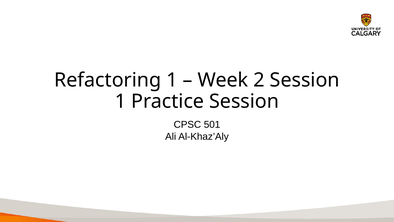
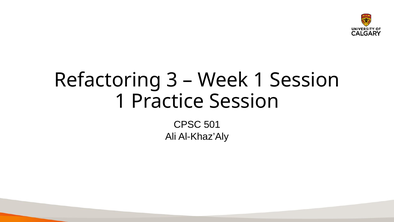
Refactoring 1: 1 -> 3 (172, 80)
Week 2: 2 -> 1 (259, 80)
